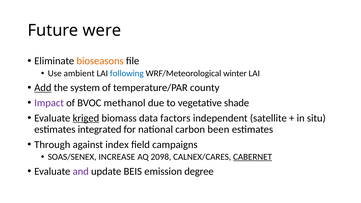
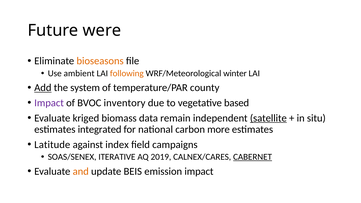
following colour: blue -> orange (127, 73)
methanol: methanol -> inventory (125, 103)
shade: shade -> based (237, 103)
kriged underline: present -> none (86, 118)
factors: factors -> remain (175, 118)
satellite underline: none -> present (268, 118)
been: been -> more (218, 129)
Through: Through -> Latitude (52, 145)
INCREASE: INCREASE -> ITERATIVE (117, 157)
2098: 2098 -> 2019 (161, 157)
and colour: purple -> orange (81, 171)
emission degree: degree -> impact (199, 171)
